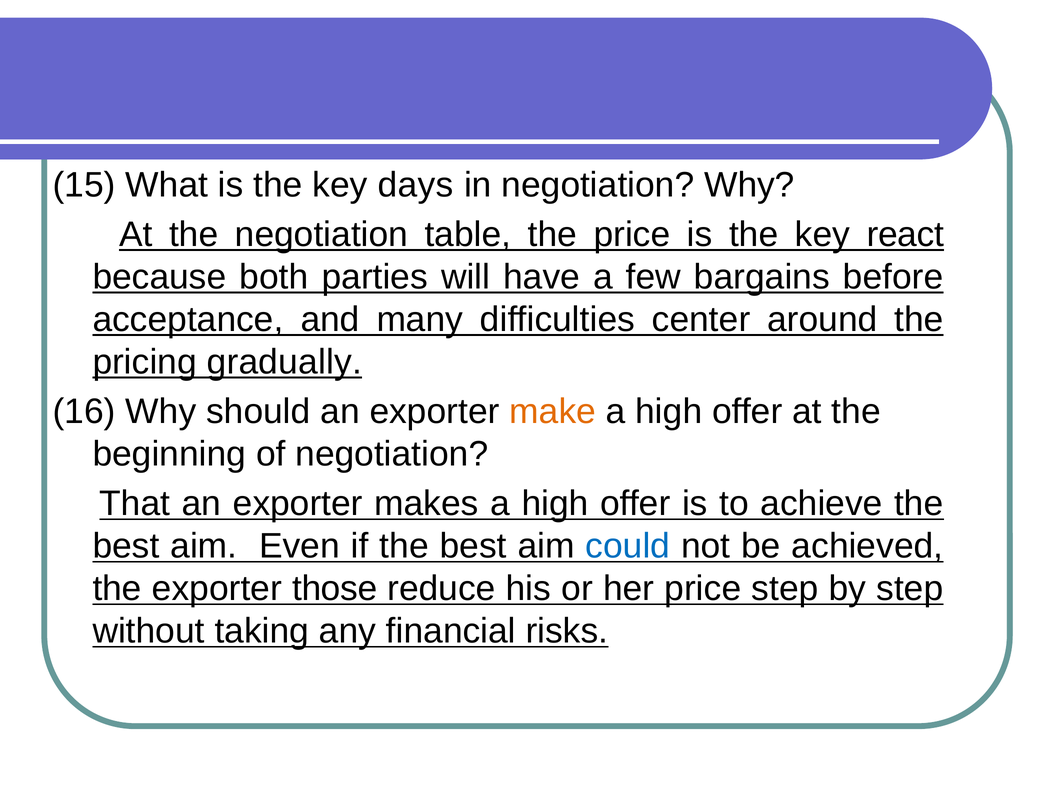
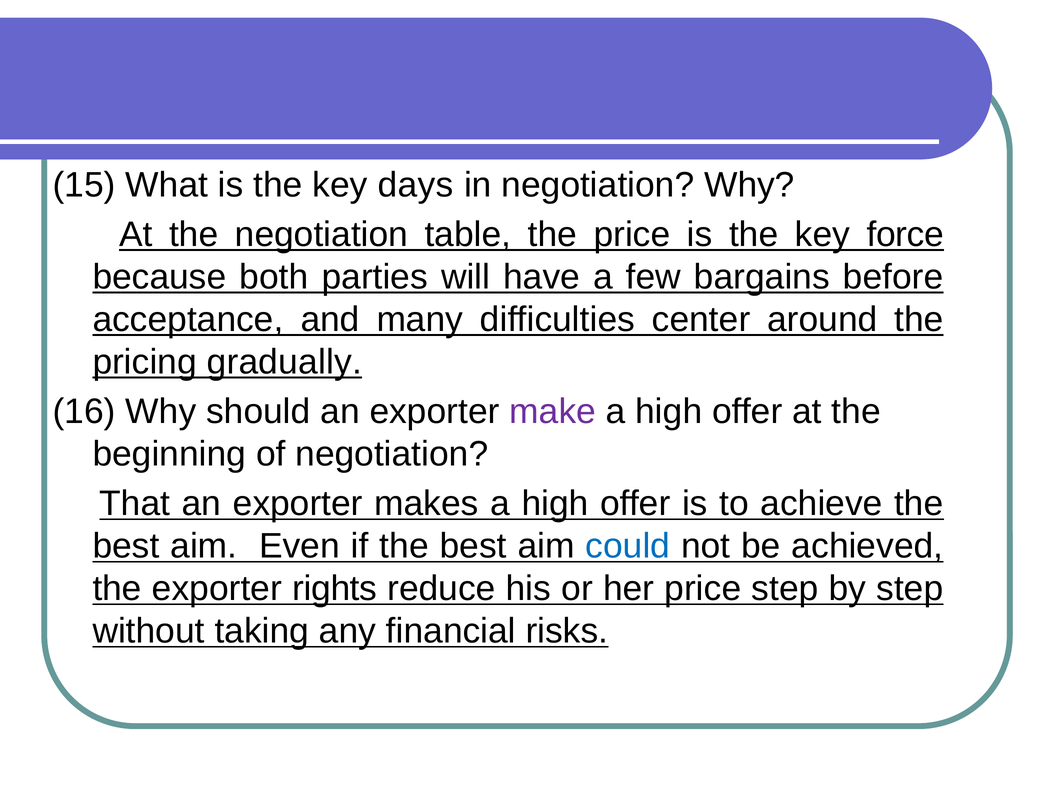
react: react -> force (905, 235)
make colour: orange -> purple (553, 412)
those: those -> rights (335, 589)
